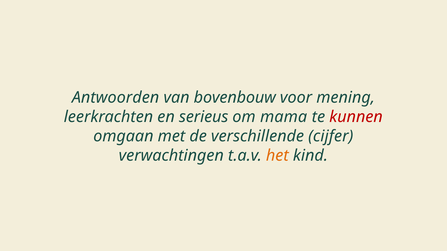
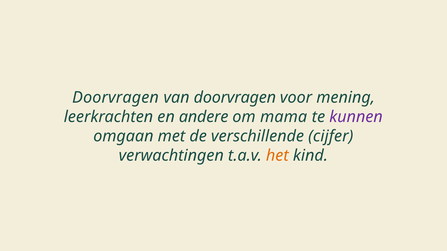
Antwoorden: Antwoorden -> Doorvragen (115, 98)
van bovenbouw: bovenbouw -> doorvragen (235, 98)
serieus: serieus -> andere (204, 117)
kunnen colour: red -> purple (356, 117)
